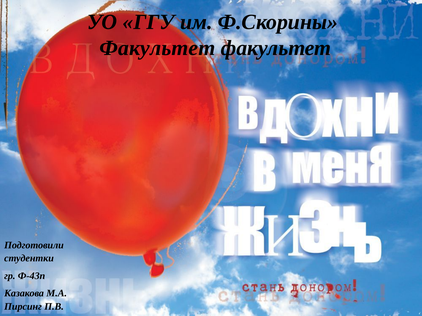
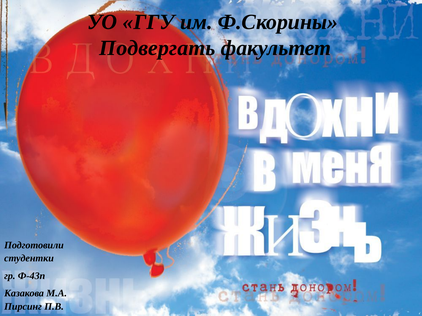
Факультет: Факультет -> Подвергать (157, 48)
